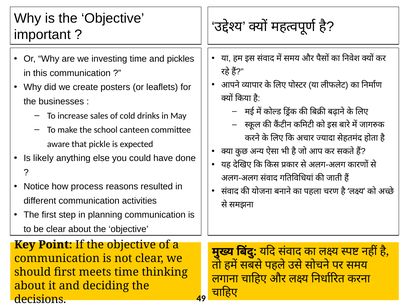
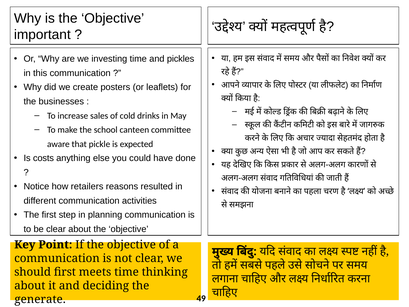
likely: likely -> costs (43, 158)
process: process -> retailers (87, 186)
decisions: decisions -> generate (40, 299)
